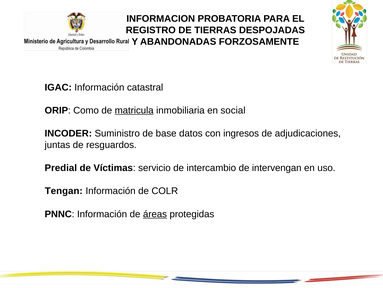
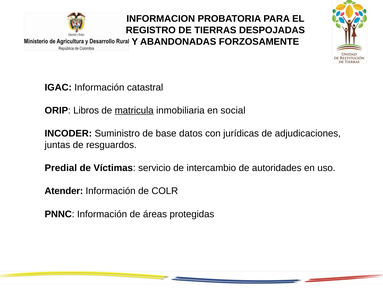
Como: Como -> Libros (86, 110)
ingresos: ingresos -> jurídicas (241, 133)
intervengan: intervengan -> autoridades (277, 168)
Tengan: Tengan -> Atender (64, 191)
áreas underline: present -> none (155, 214)
